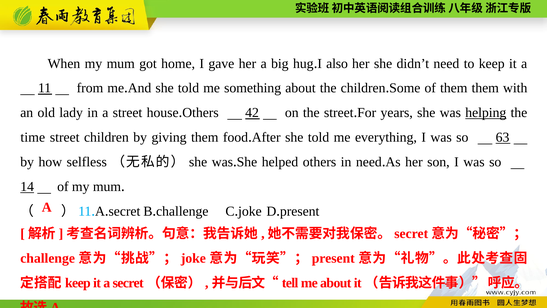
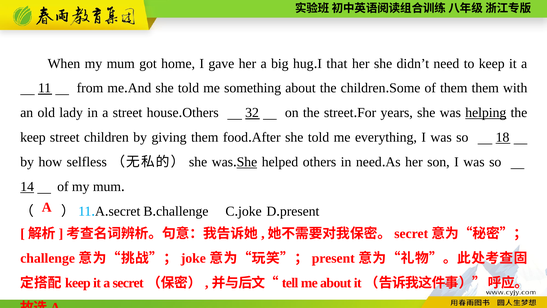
also: also -> that (337, 63)
42: 42 -> 32 (252, 113)
time: time -> keep (33, 137)
63: 63 -> 18 (503, 137)
She underline: none -> present (247, 162)
